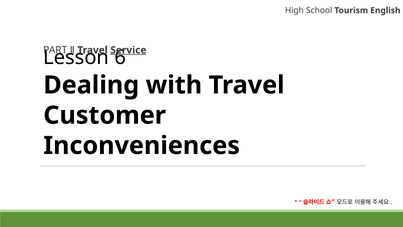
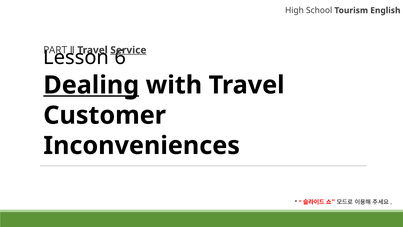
Dealing underline: none -> present (91, 85)
